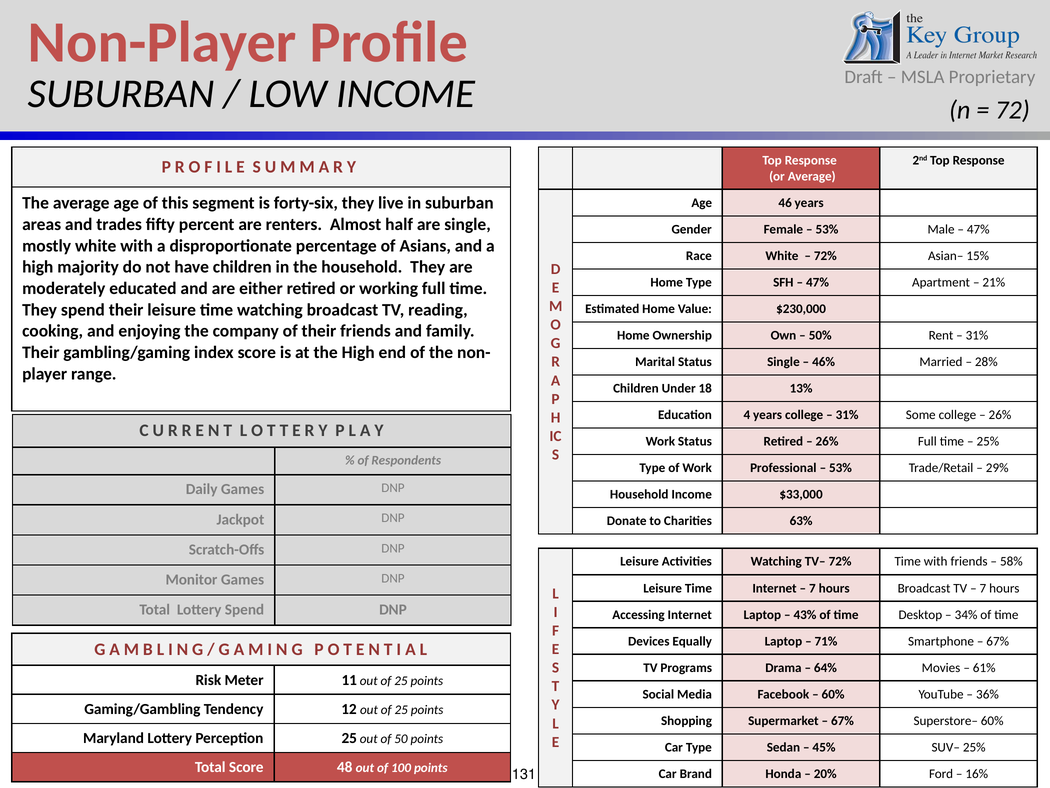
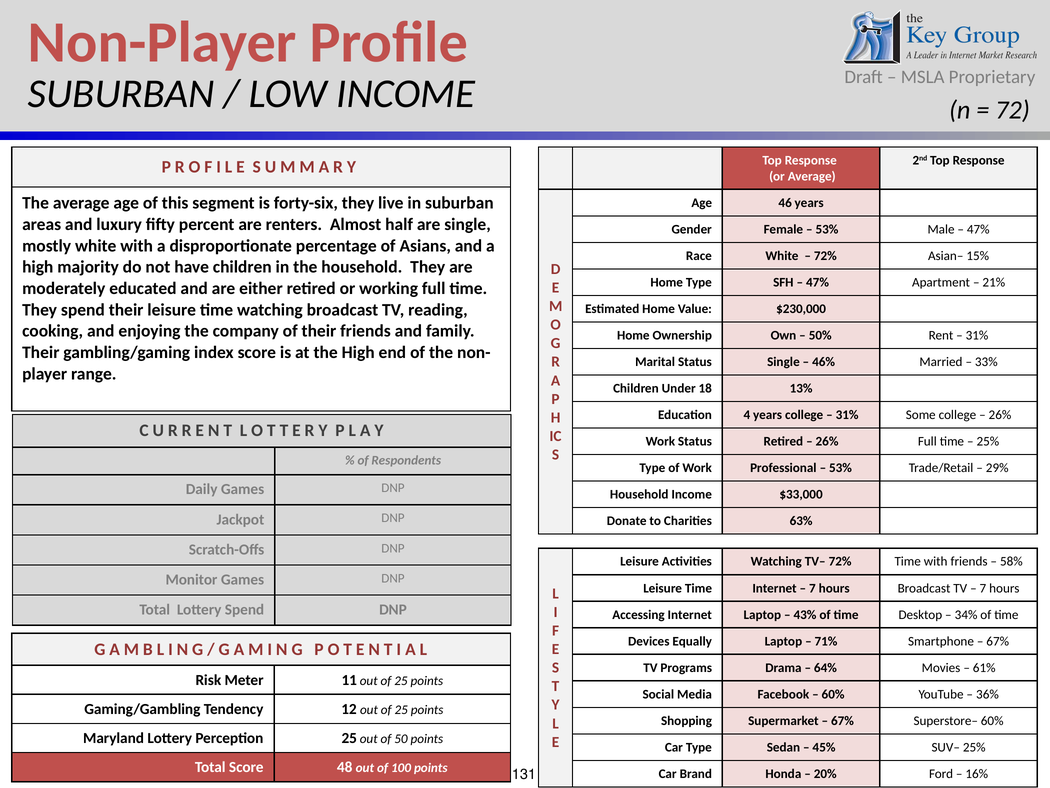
trades: trades -> luxury (119, 224)
28%: 28% -> 33% (986, 362)
